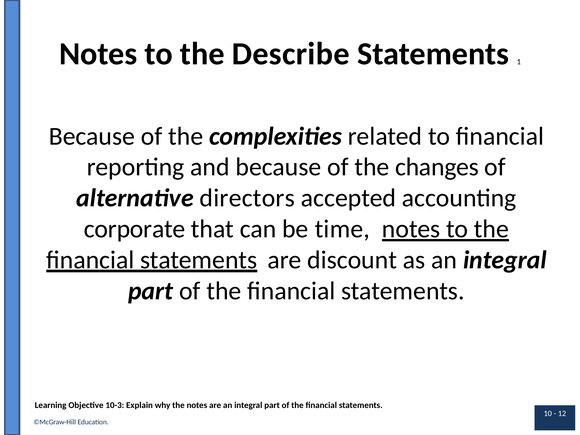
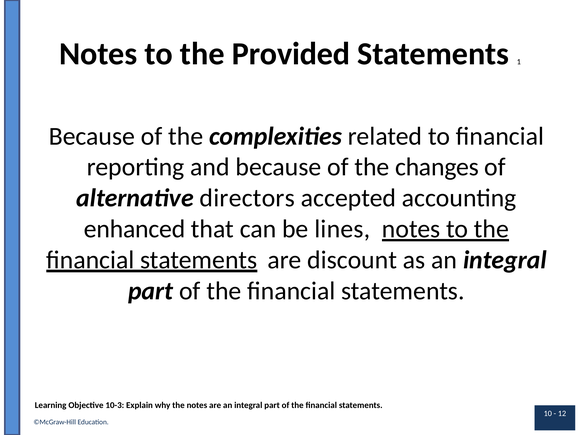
Describe: Describe -> Provided (291, 54)
corporate: corporate -> enhanced (135, 229)
time: time -> lines (342, 229)
